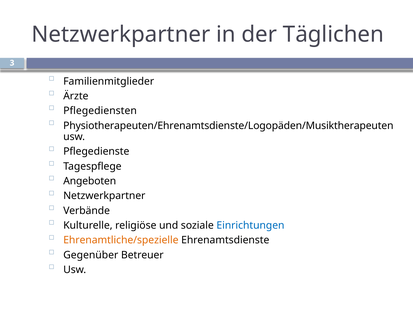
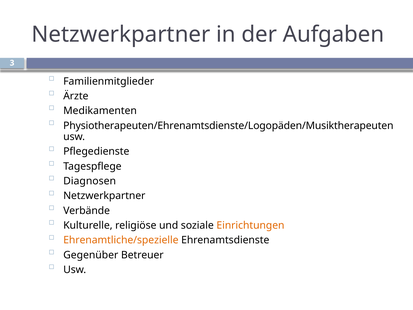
Täglichen: Täglichen -> Aufgaben (334, 34)
Pflegediensten: Pflegediensten -> Medikamenten (100, 111)
Angeboten: Angeboten -> Diagnosen (90, 181)
Einrichtungen colour: blue -> orange (250, 225)
